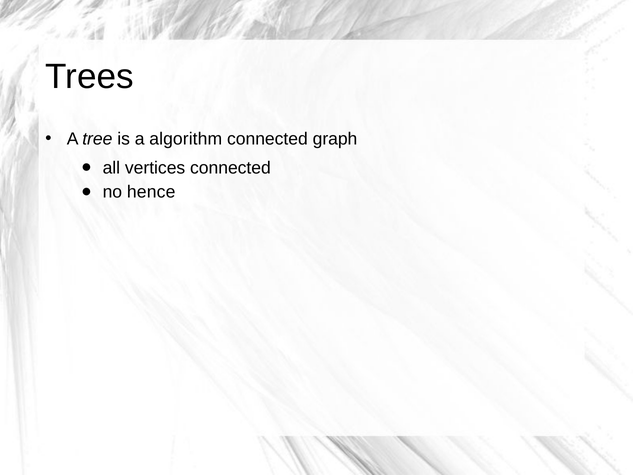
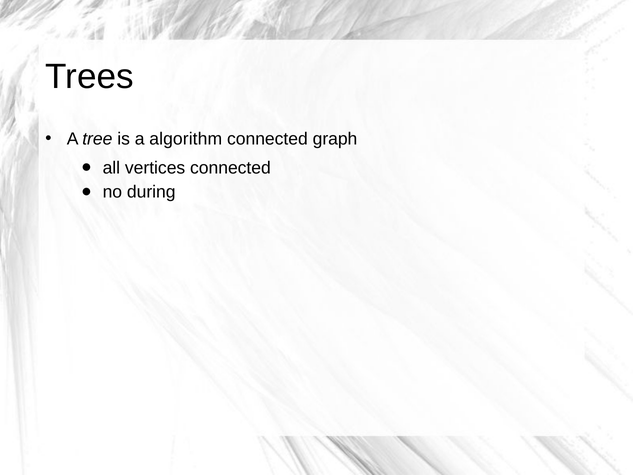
hence: hence -> during (151, 192)
